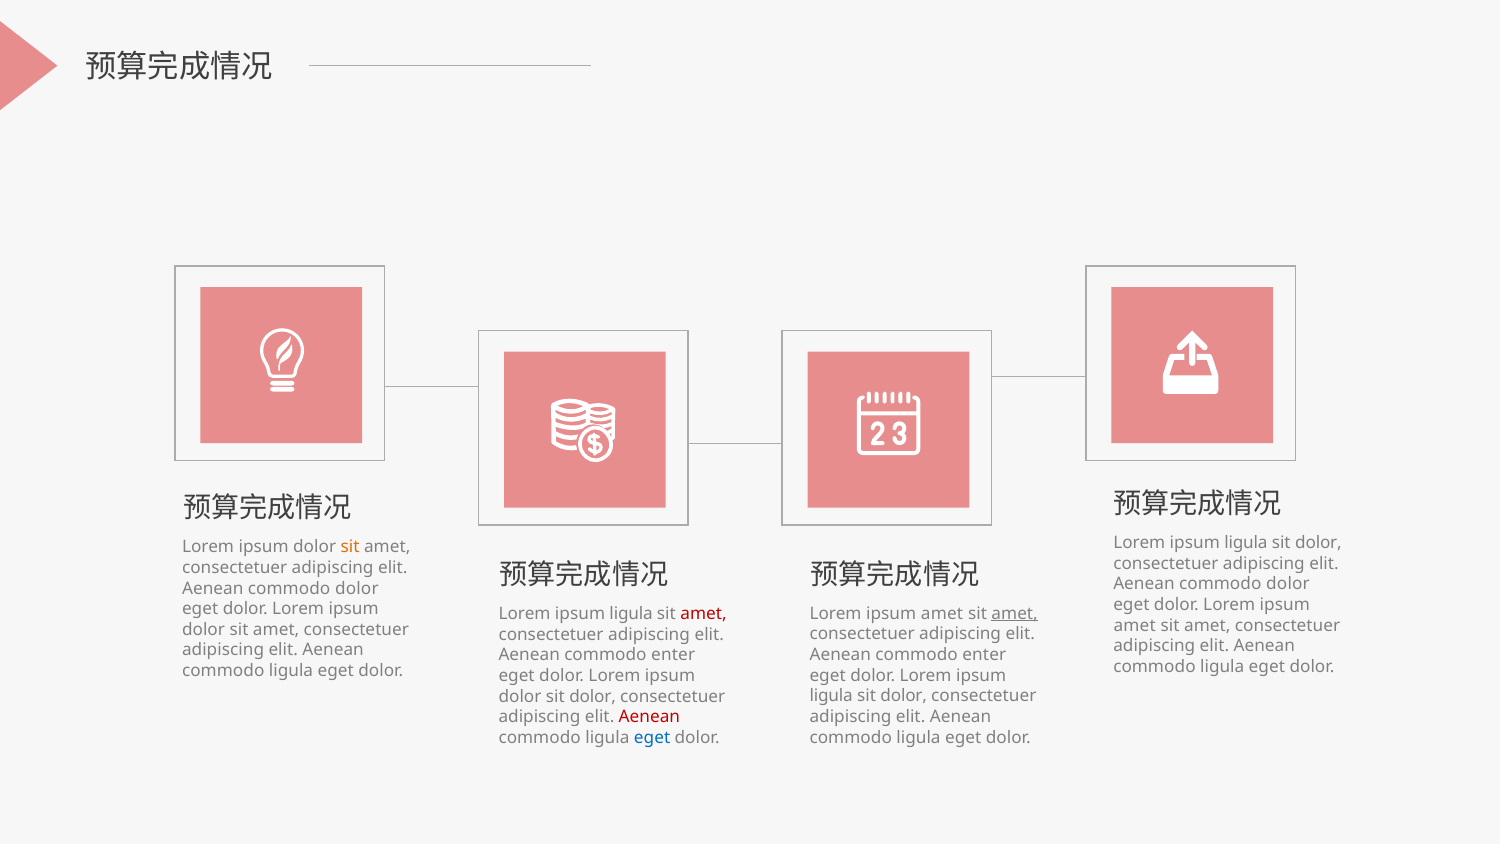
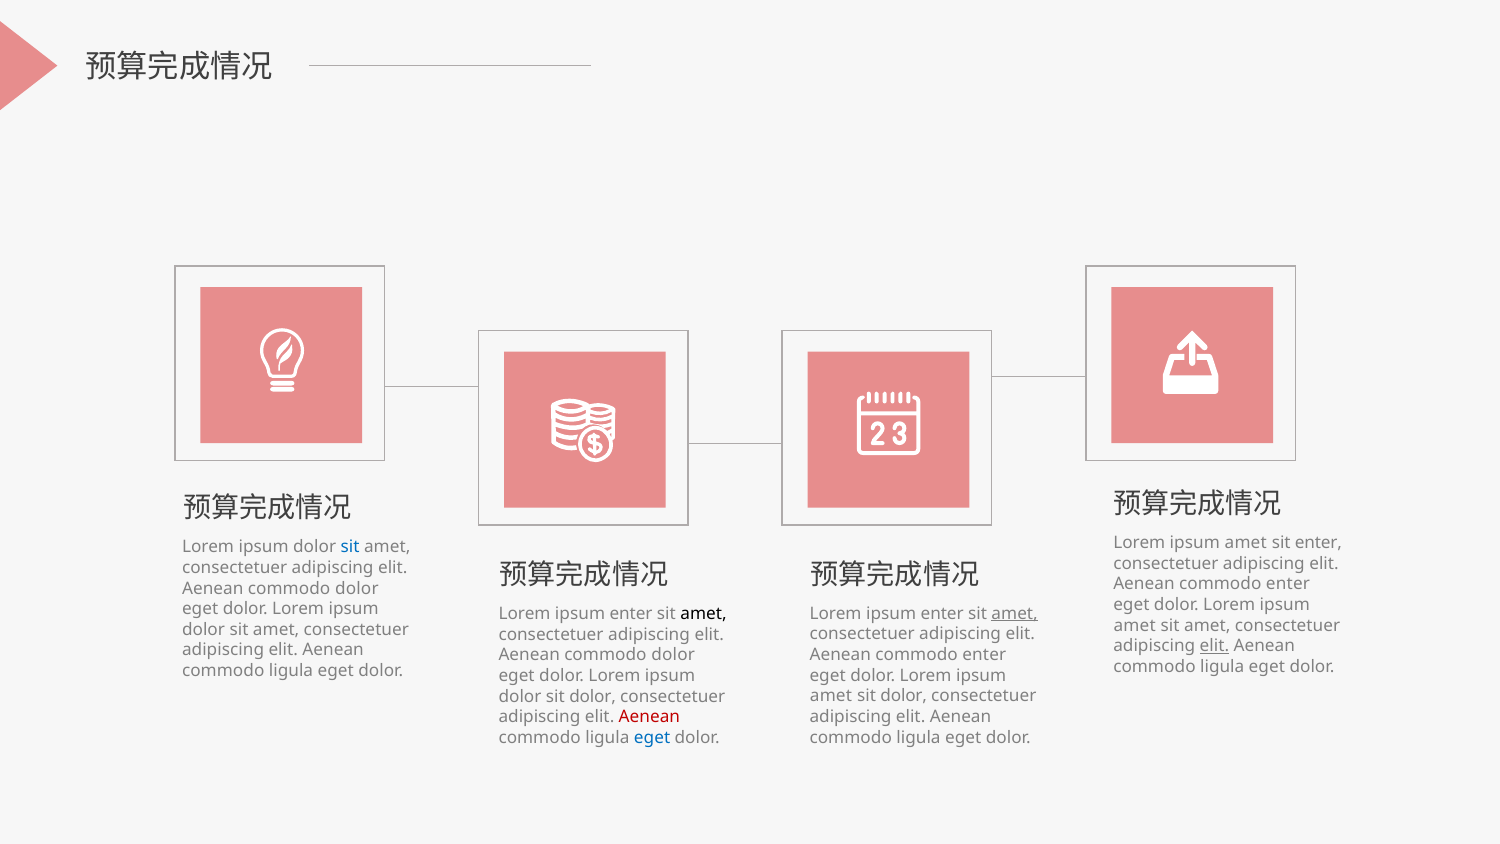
ligula: ligula -> amet (1246, 543)
dolor: dolor -> enter (1318, 543)
sit colour: orange -> blue (350, 547)
dolor: dolor -> enter (1288, 584)
amet: amet -> enter (942, 613)
ligula: ligula -> enter (631, 614)
amet colour: red -> black (704, 614)
elit underline: none -> present (1214, 646)
enter: enter -> dolor (673, 655)
ligula: ligula -> amet (831, 696)
